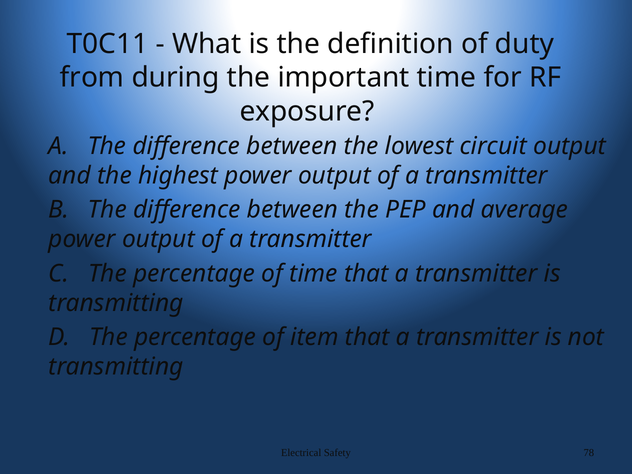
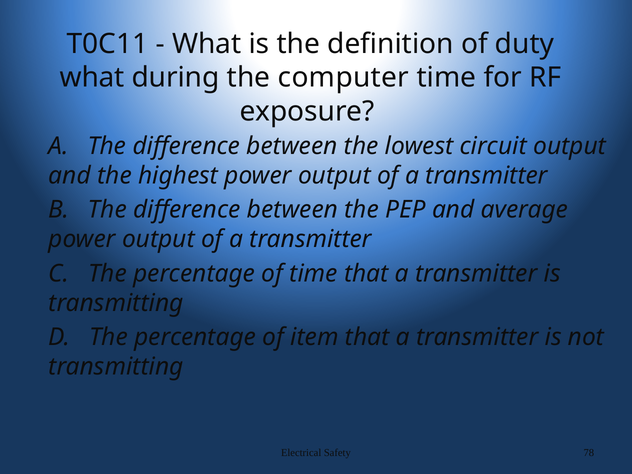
from: from -> what (92, 78)
important: important -> computer (343, 78)
